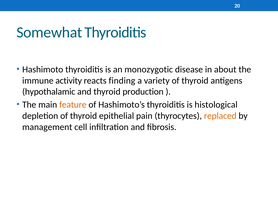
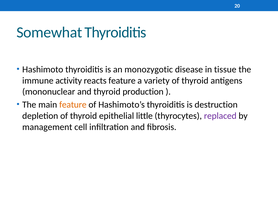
about: about -> tissue (225, 69)
reacts finding: finding -> feature (122, 80)
hypothalamic: hypothalamic -> mononuclear (49, 91)
histological: histological -> destruction (216, 104)
pain: pain -> little (144, 116)
replaced colour: orange -> purple (220, 116)
